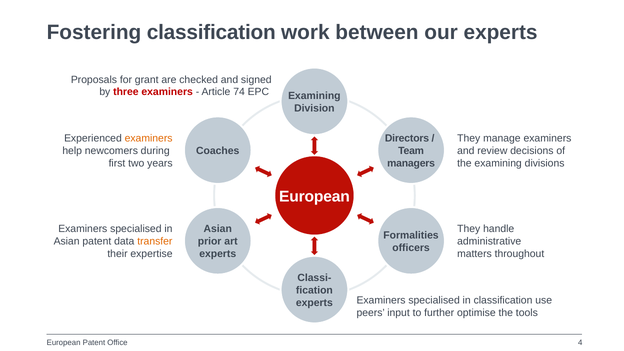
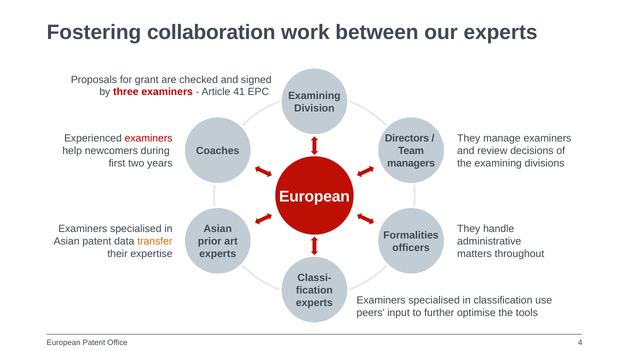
Fostering classification: classification -> collaboration (211, 32)
74: 74 -> 41 (239, 92)
examiners colour: orange -> red (149, 138)
